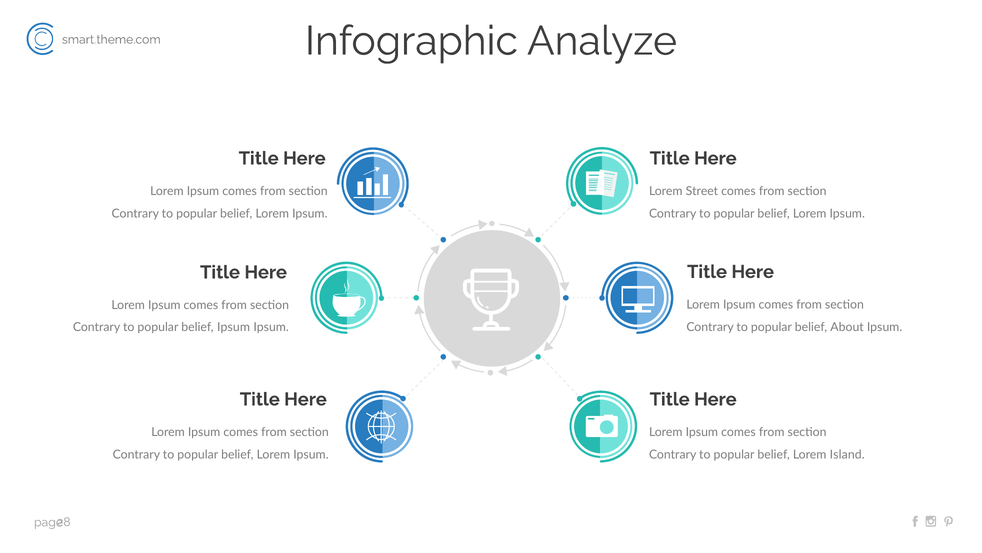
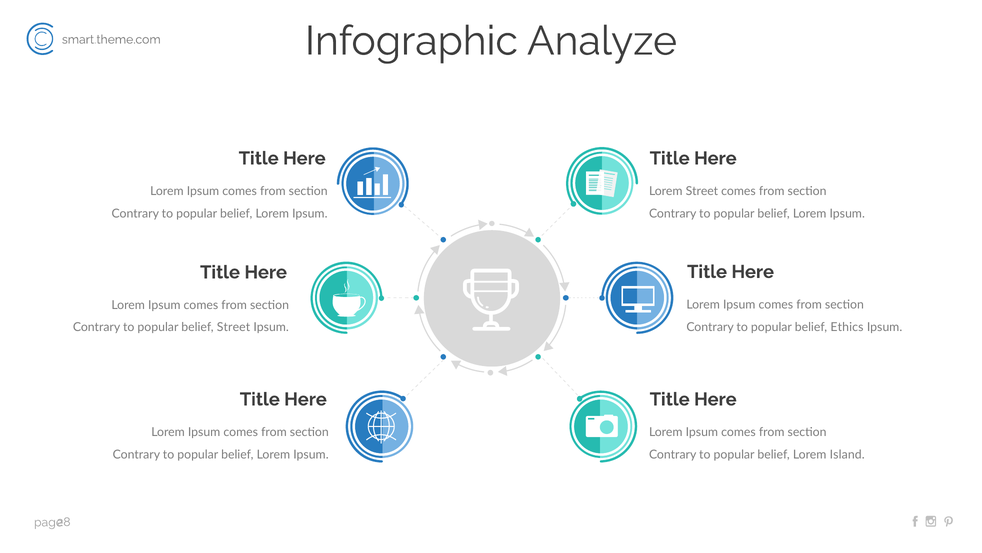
About: About -> Ethics (847, 327)
belief Ipsum: Ipsum -> Street (234, 327)
